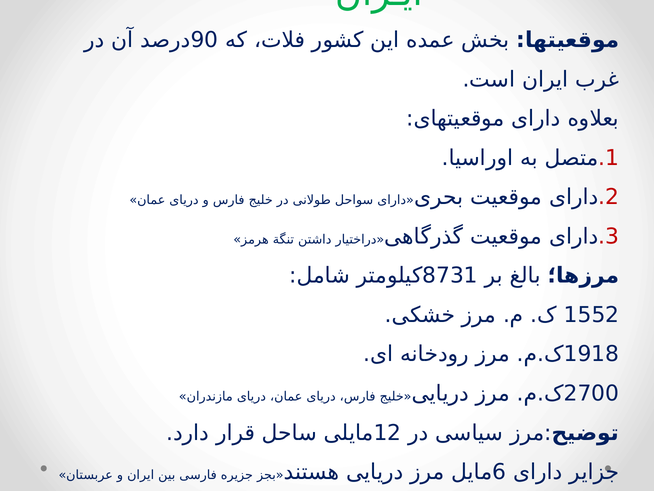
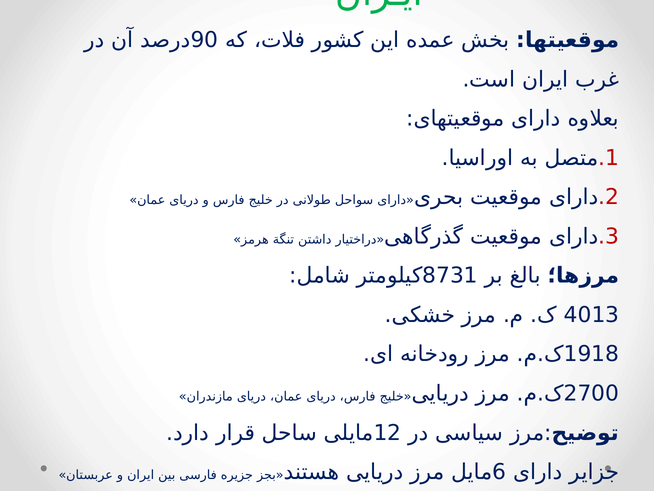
1552: 1552 -> 4013 (592, 315)
